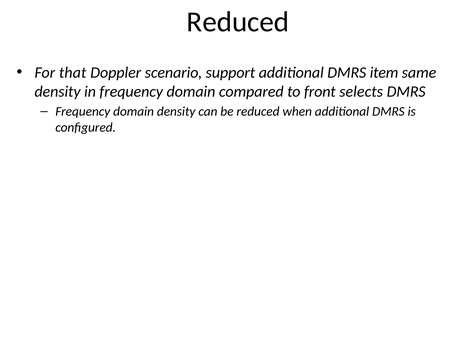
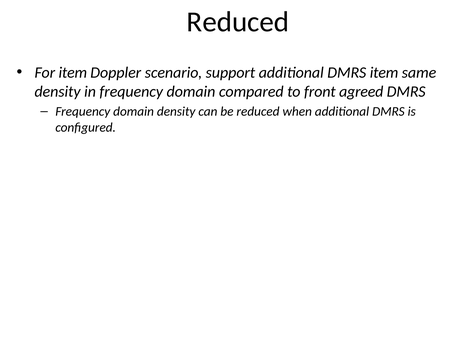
For that: that -> item (73, 73)
selects: selects -> agreed (361, 92)
